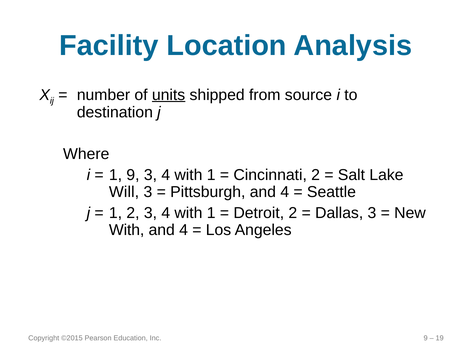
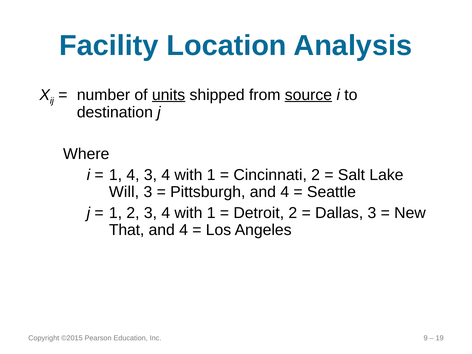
source underline: none -> present (308, 95)
1 9: 9 -> 4 (133, 175)
With: With -> That (127, 230)
